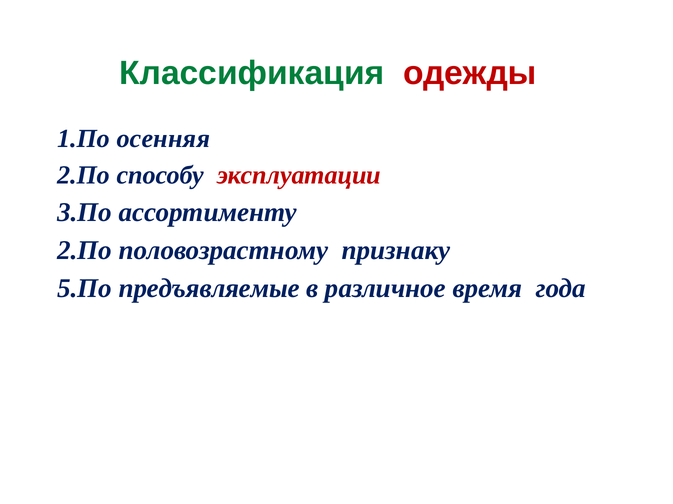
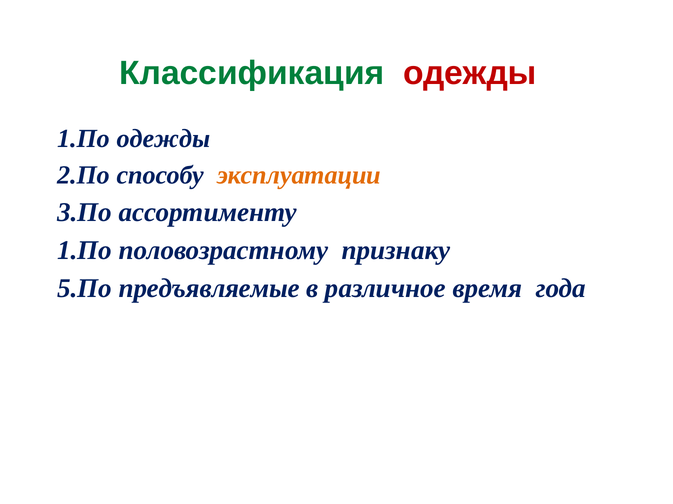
1.По осенняя: осенняя -> одежды (163, 139)
эксплуатации colour: red -> orange (299, 175)
2.По: 2.По -> 1.По (85, 251)
